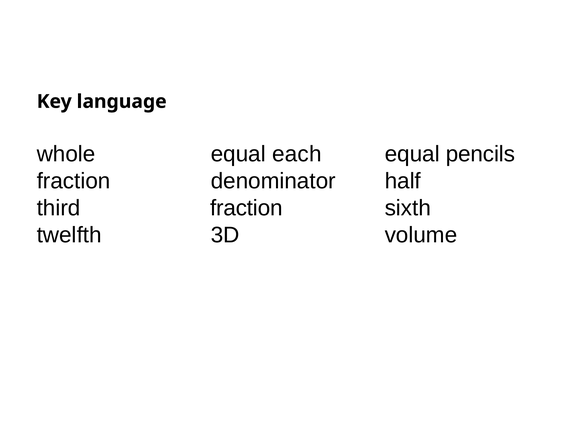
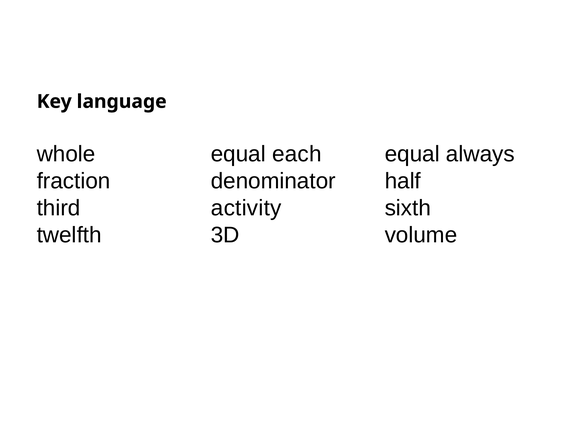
pencils: pencils -> always (480, 154)
third fraction: fraction -> activity (246, 208)
